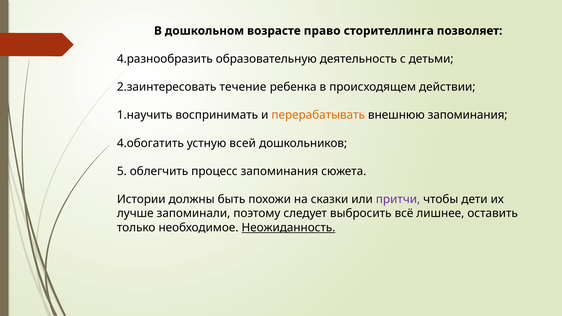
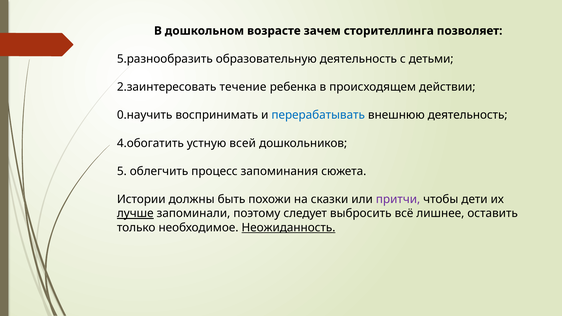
право: право -> зачем (322, 31)
4.разнообразить: 4.разнообразить -> 5.разнообразить (165, 59)
1.научить: 1.научить -> 0.научить (145, 115)
перерабатывать colour: orange -> blue (318, 115)
внешнюю запоминания: запоминания -> деятельность (468, 115)
лучше underline: none -> present (135, 214)
